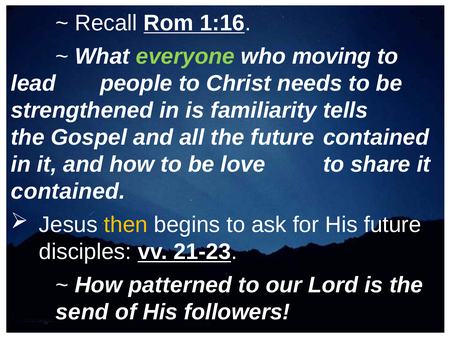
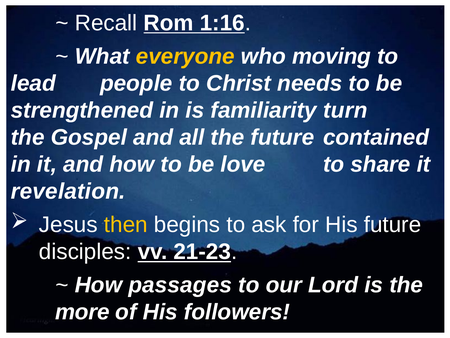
everyone colour: light green -> yellow (185, 56)
tells: tells -> turn (345, 110)
contained: contained -> revelation (68, 191)
patterned: patterned -> passages (180, 285)
send: send -> more (82, 312)
